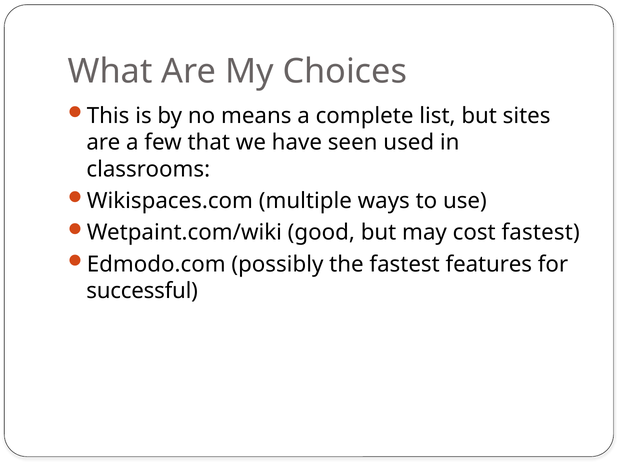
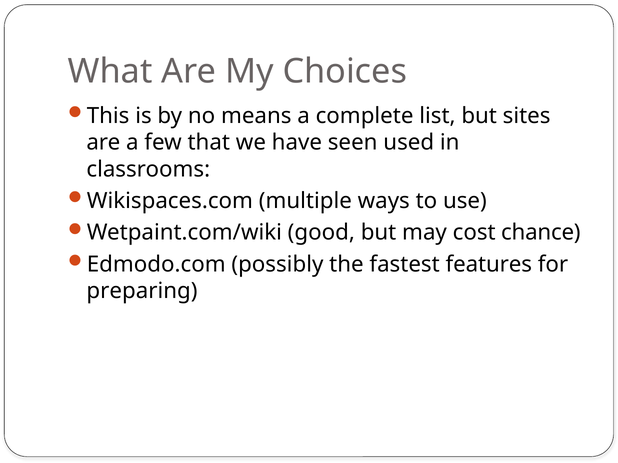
cost fastest: fastest -> chance (541, 233)
successful: successful -> preparing (142, 291)
